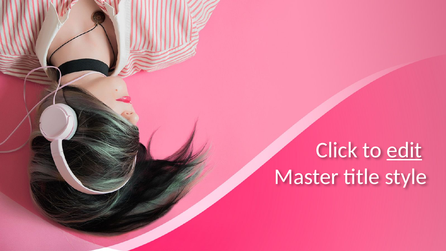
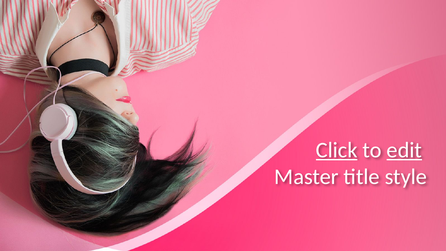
Click underline: none -> present (337, 150)
